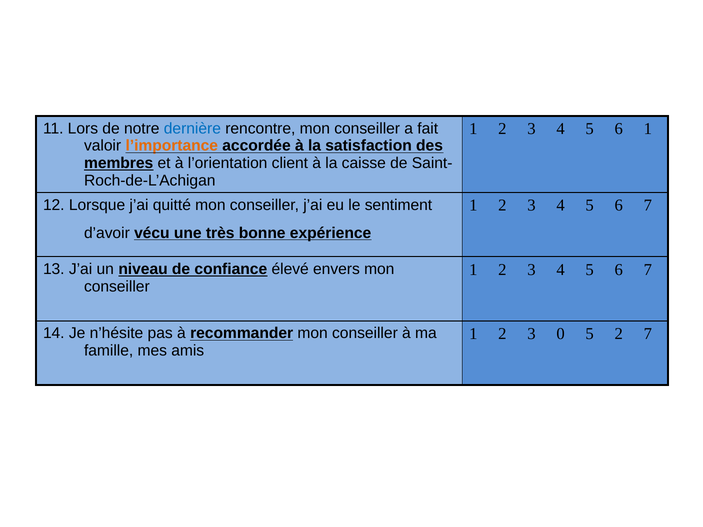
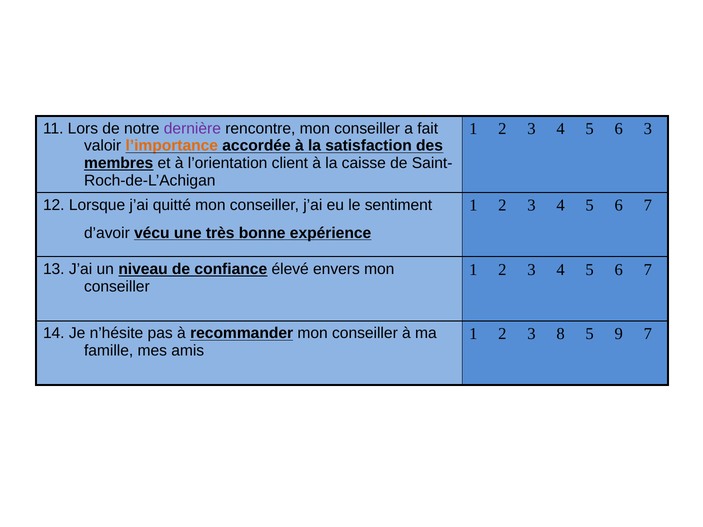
dernière colour: blue -> purple (192, 129)
6 1: 1 -> 3 (648, 129)
0: 0 -> 8 (561, 334)
5 2: 2 -> 9 (619, 334)
